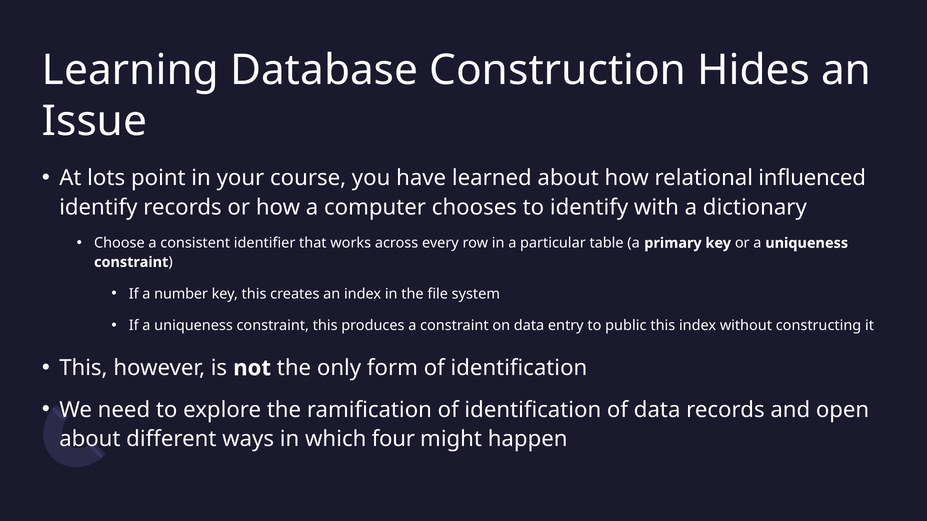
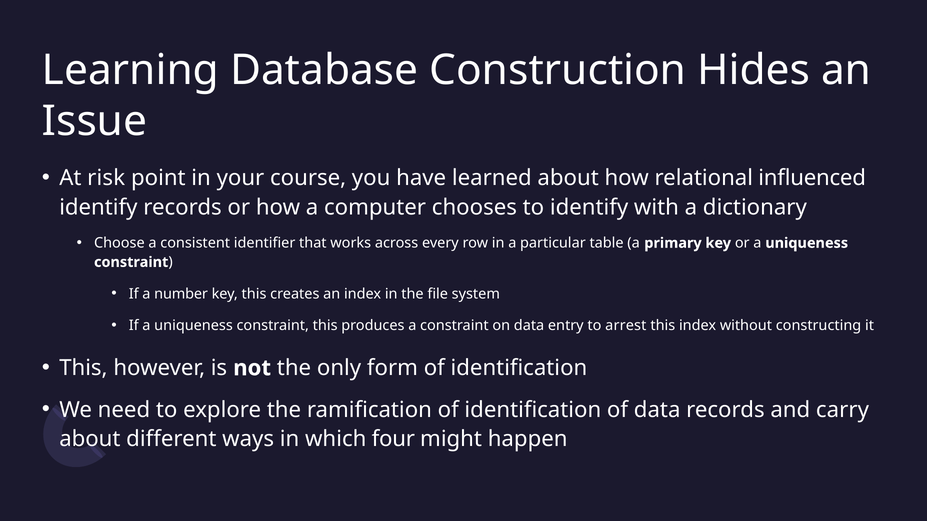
lots: lots -> risk (106, 178)
public: public -> arrest (626, 326)
open: open -> carry (842, 410)
